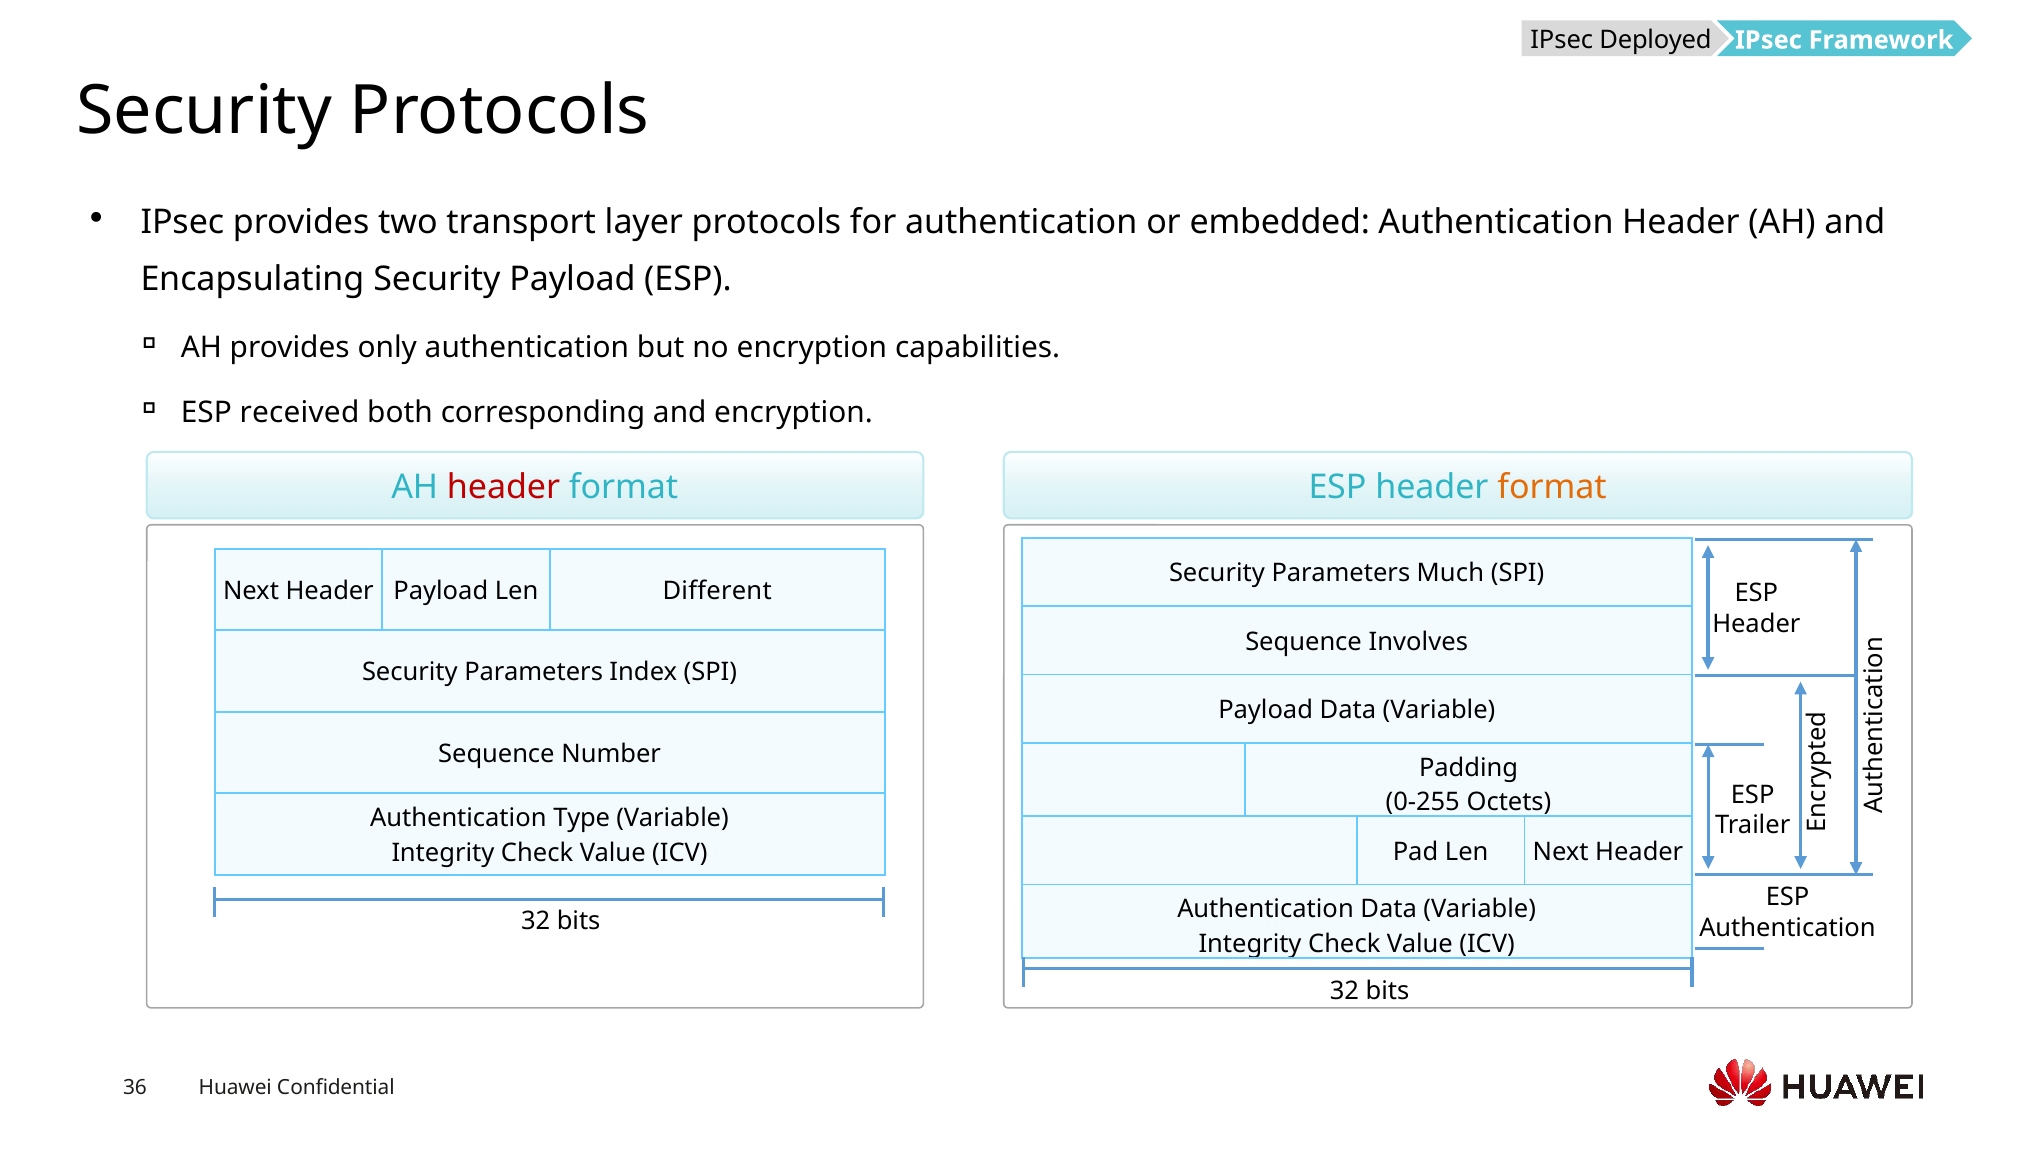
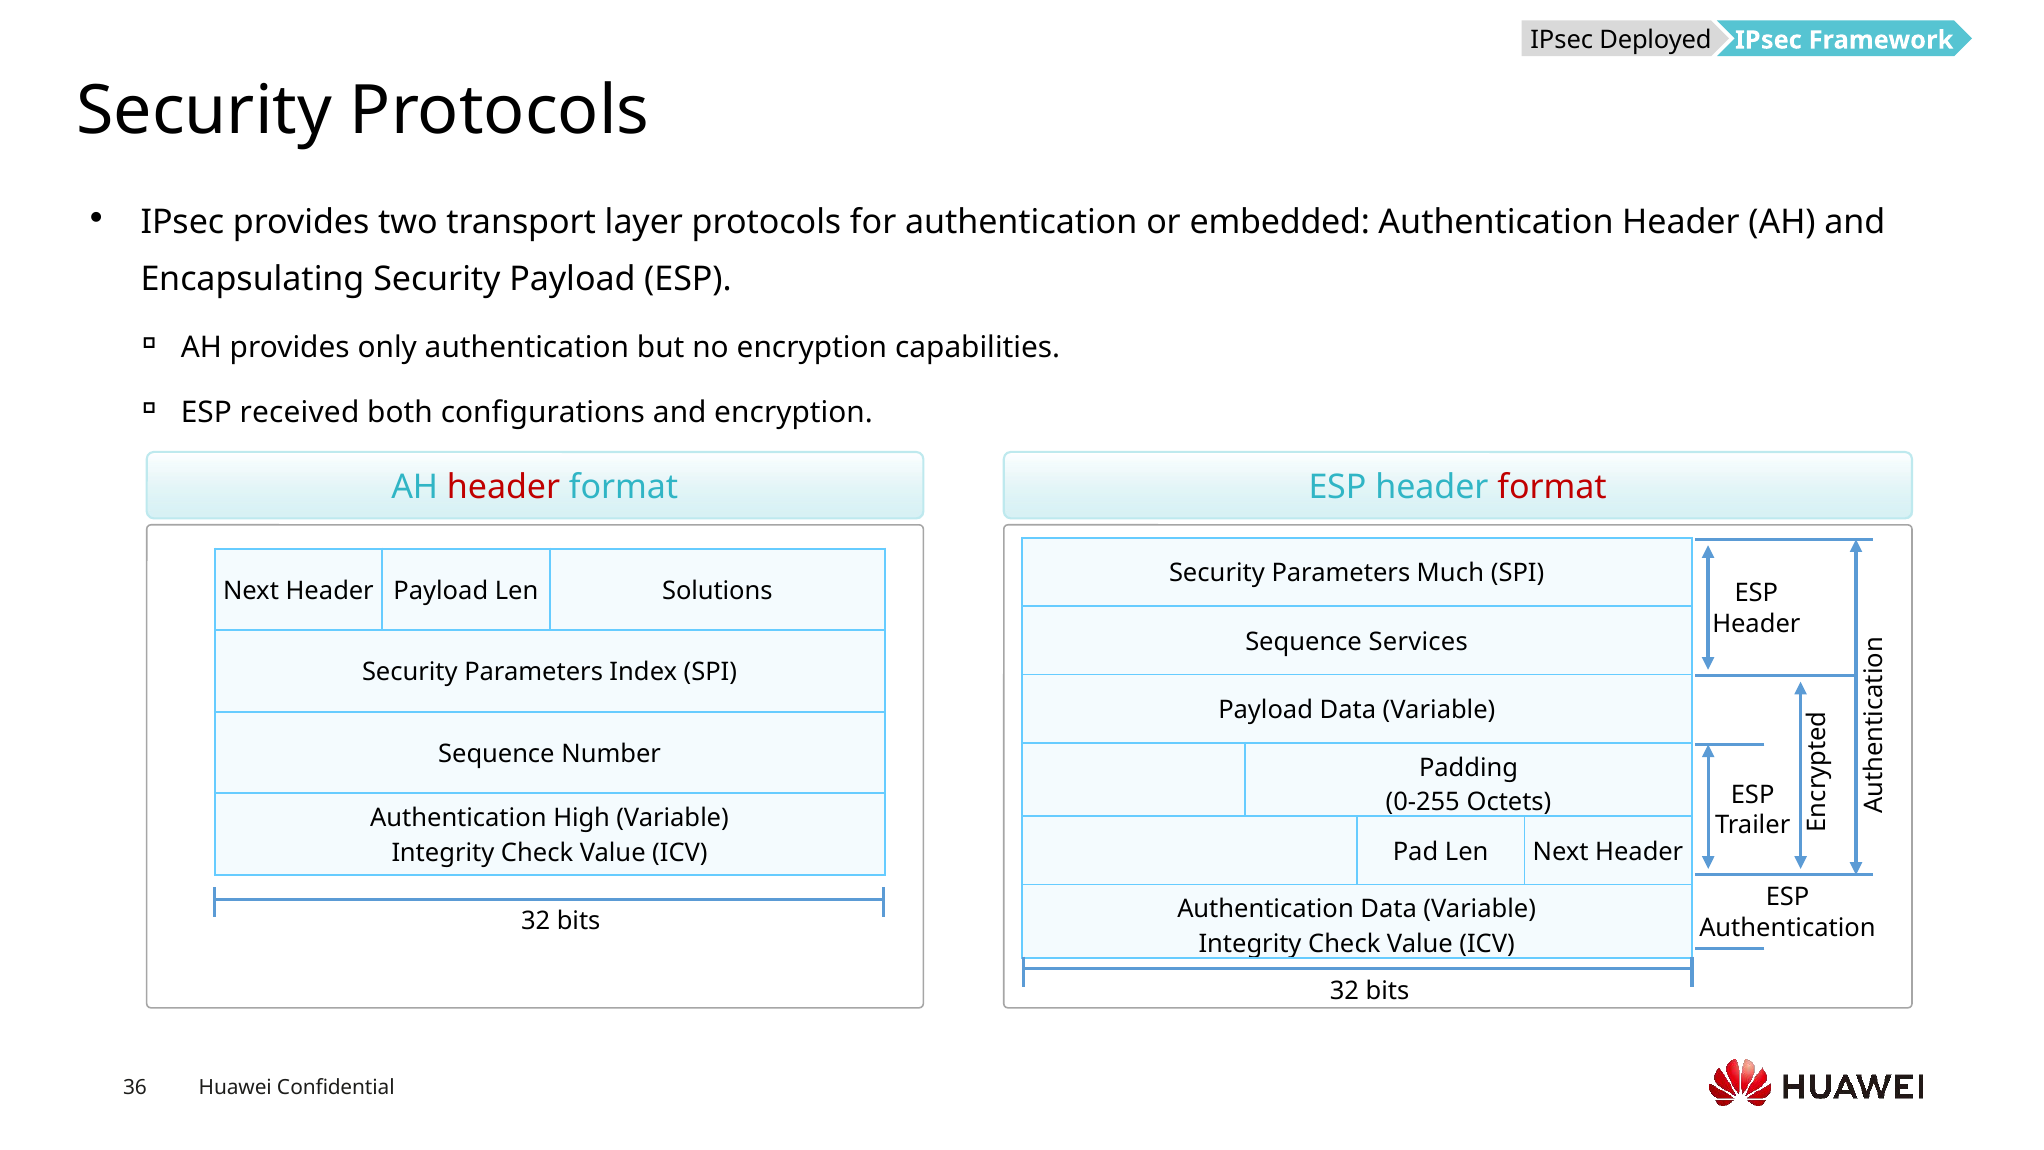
corresponding: corresponding -> configurations (543, 413)
format colour: orange -> red (1552, 487)
Different: Different -> Solutions (717, 591)
Involves: Involves -> Services (1418, 642)
Type: Type -> High (582, 818)
